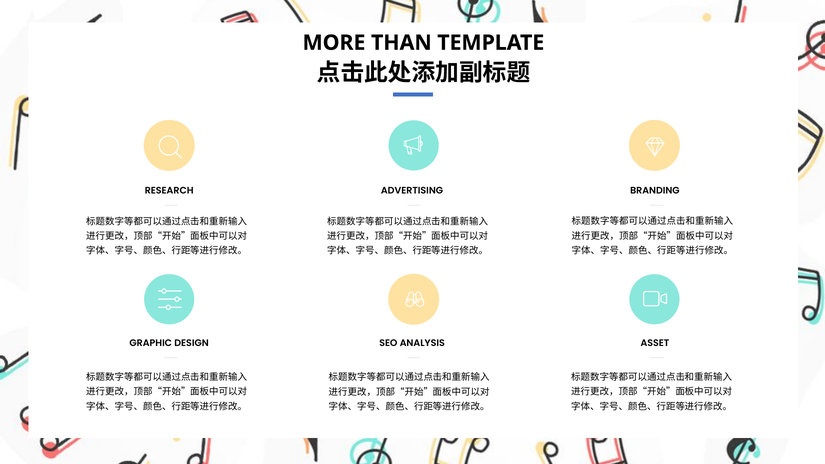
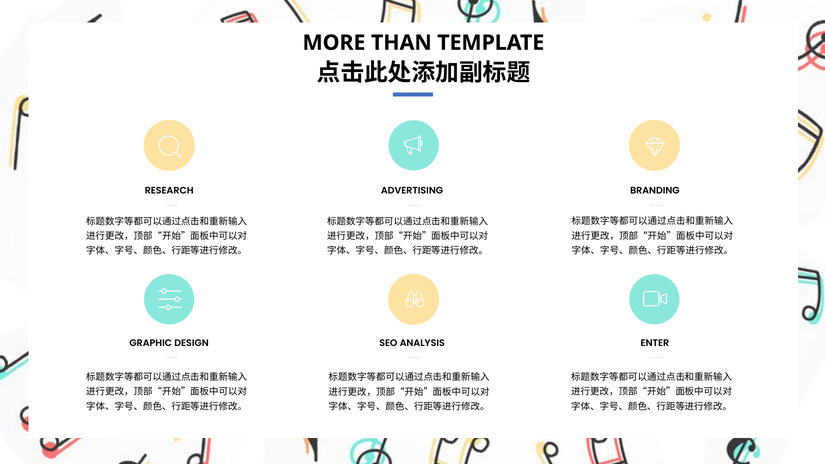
ASSET: ASSET -> ENTER (655, 343)
